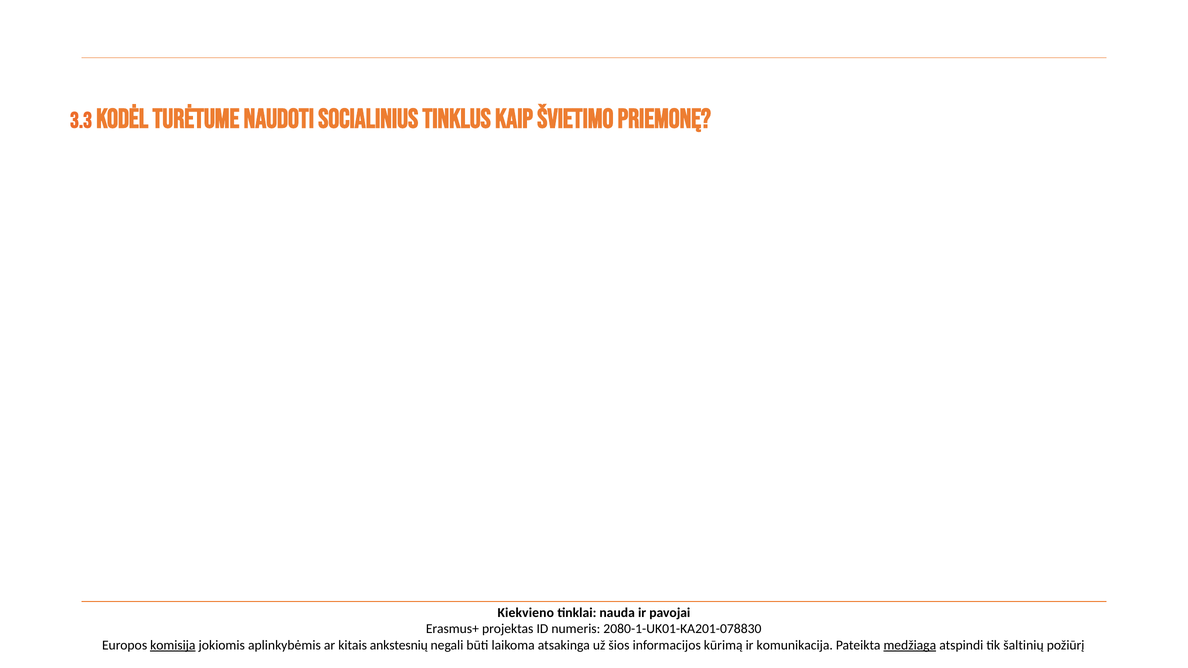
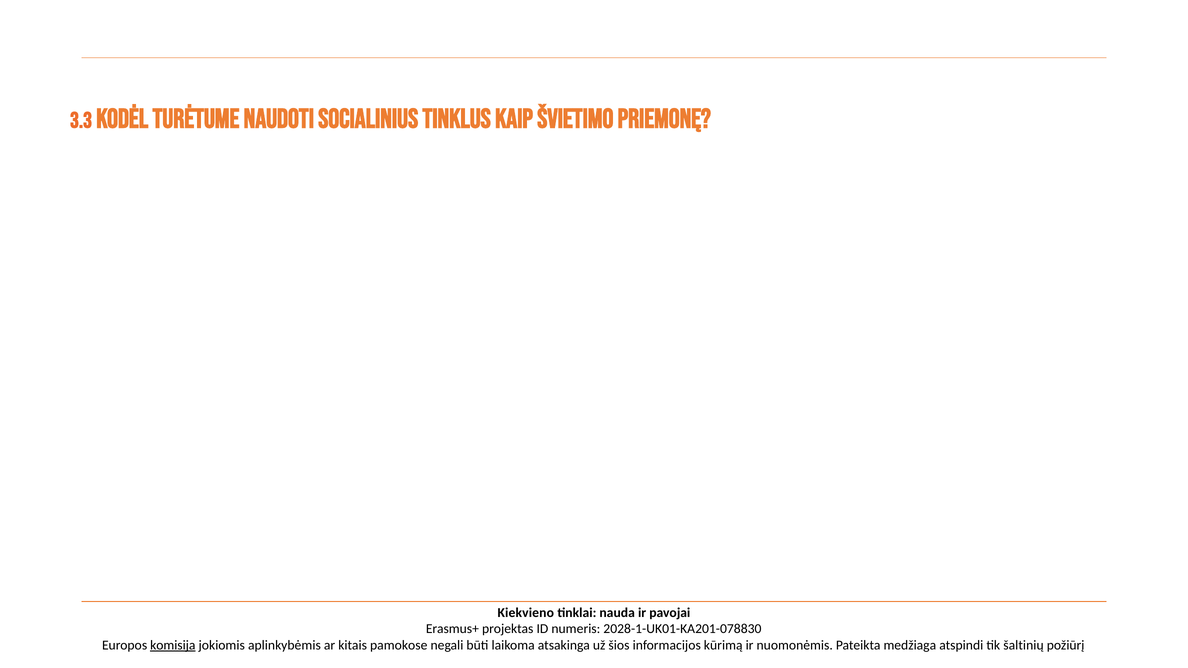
2080-1-UK01-KA201-078830: 2080-1-UK01-KA201-078830 -> 2028-1-UK01-KA201-078830 (682, 629)
ankstesnių: ankstesnių -> pamokose (399, 646)
komunikacija: komunikacija -> nuomonėmis (795, 646)
medžiaga underline: present -> none (910, 646)
